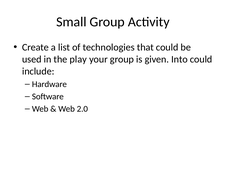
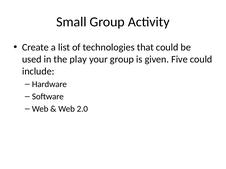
Into: Into -> Five (179, 59)
